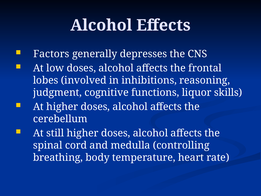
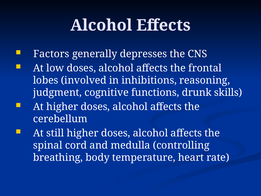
liquor: liquor -> drunk (197, 92)
